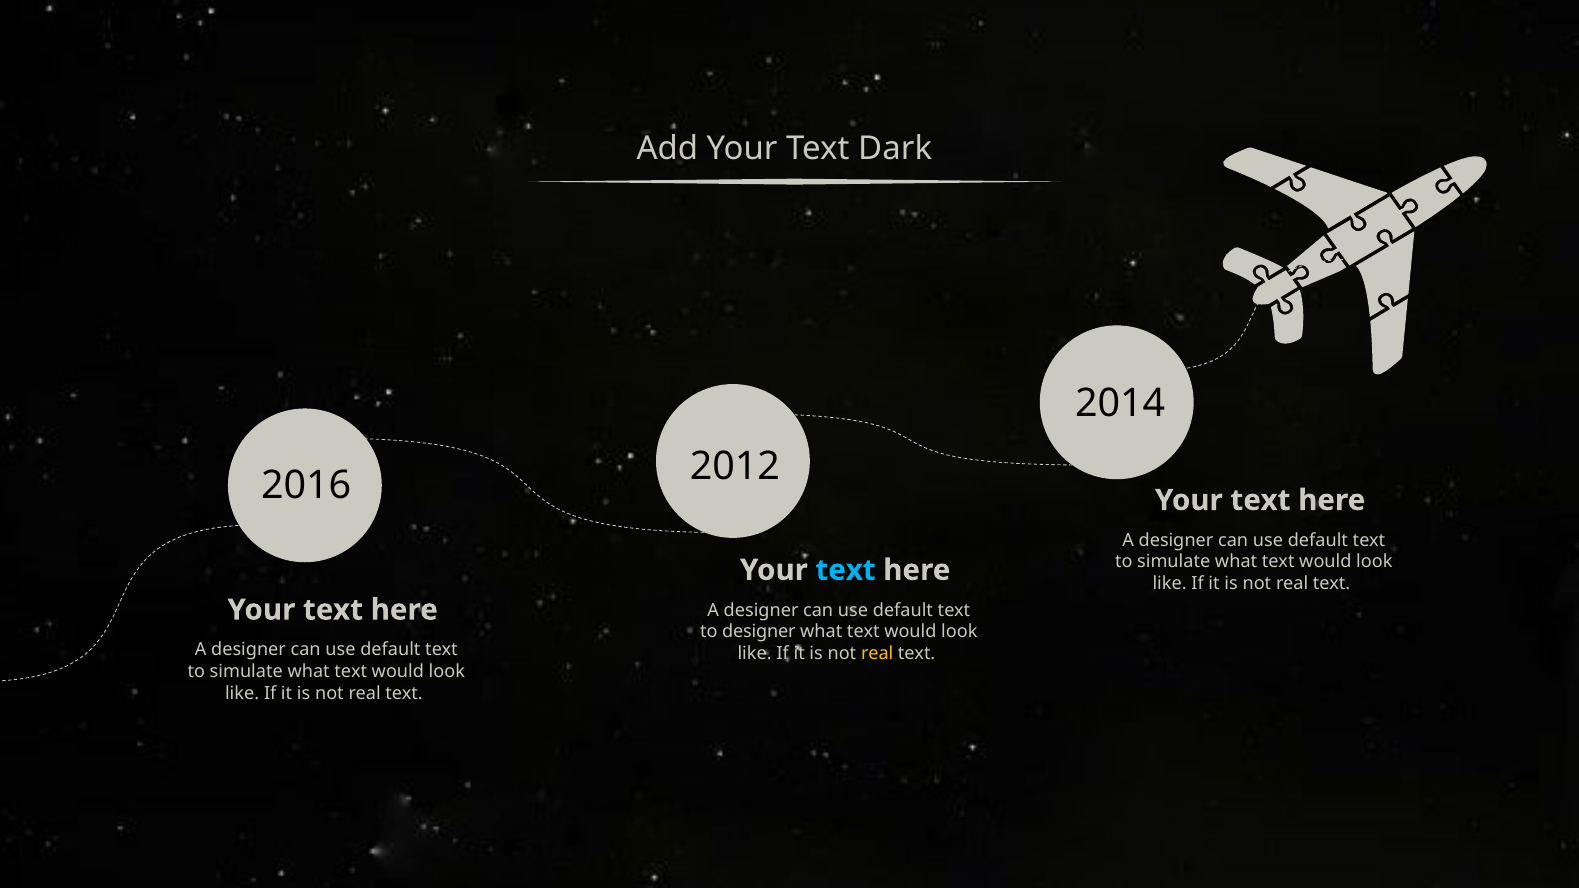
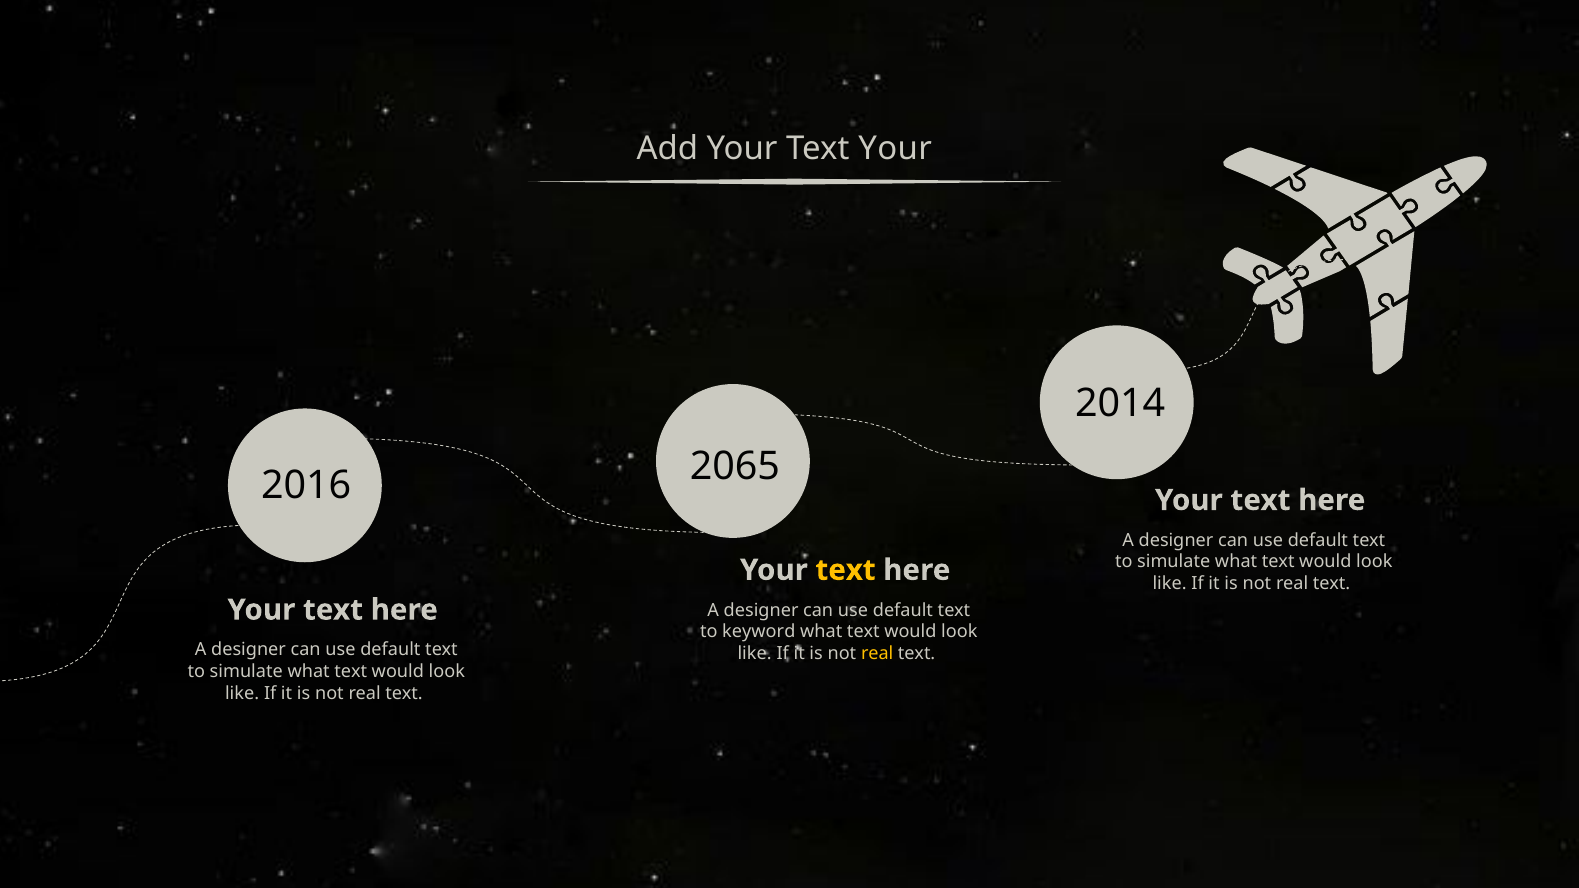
Your Text Dark: Dark -> Your (895, 149)
2012: 2012 -> 2065 (735, 467)
text colour: light blue -> yellow (846, 570)
to designer: designer -> keyword (759, 632)
